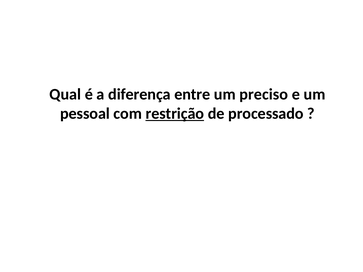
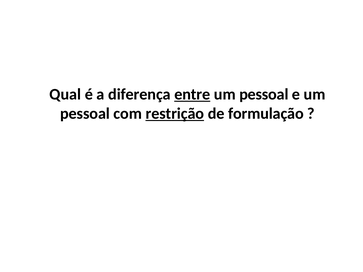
entre underline: none -> present (192, 94)
preciso: preciso -> pessoal (264, 94)
processado: processado -> formulação (266, 114)
